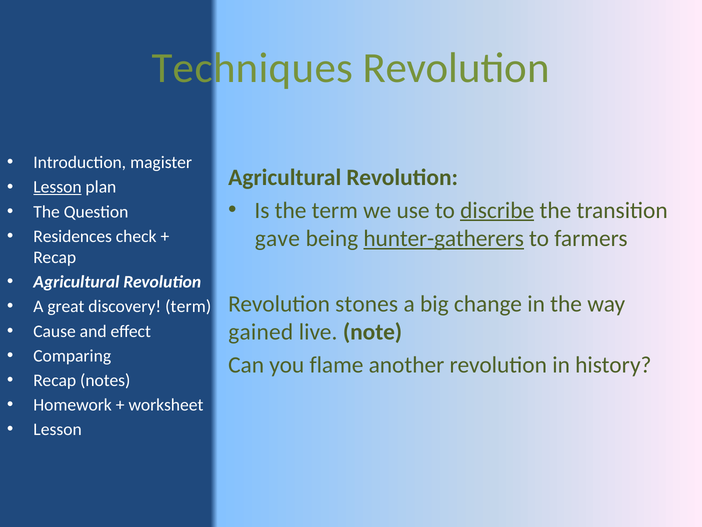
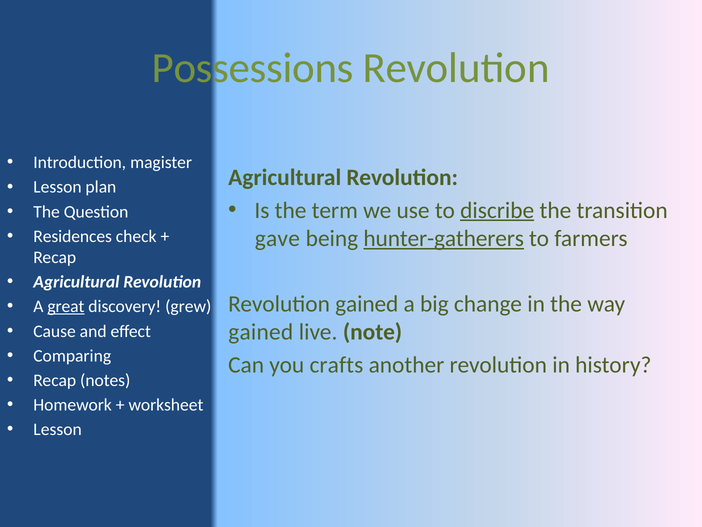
Techniques: Techniques -> Possessions (253, 68)
Lesson underline: present -> none (57, 187)
Revolution stones: stones -> gained (367, 304)
great underline: none -> present (66, 306)
discovery term: term -> grew (188, 306)
flame: flame -> crafts (336, 365)
